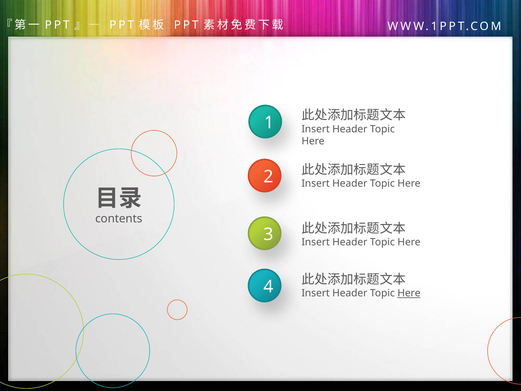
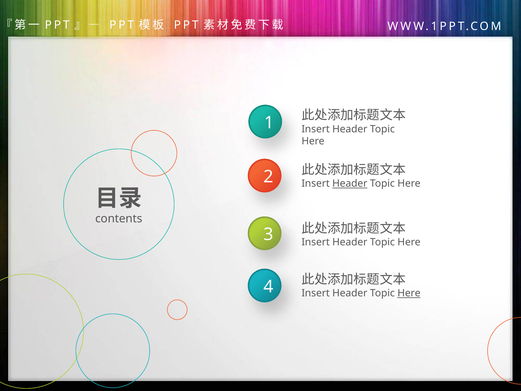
Header underline: none -> present (350, 183)
